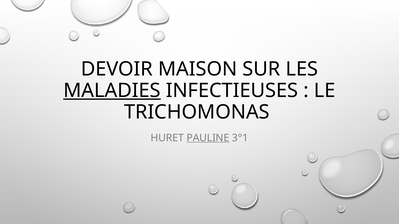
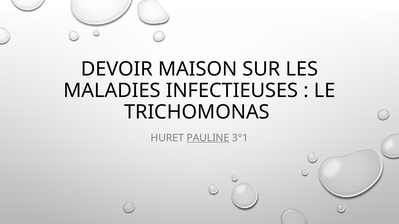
MALADIES underline: present -> none (112, 91)
